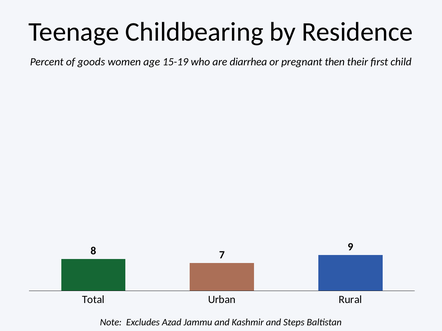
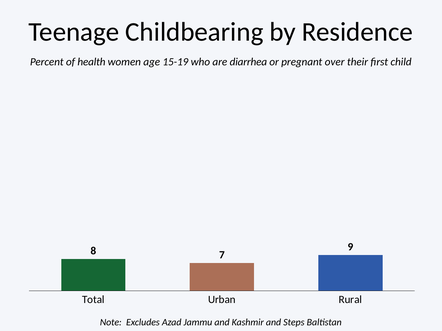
goods: goods -> health (91, 62)
then: then -> over (335, 62)
